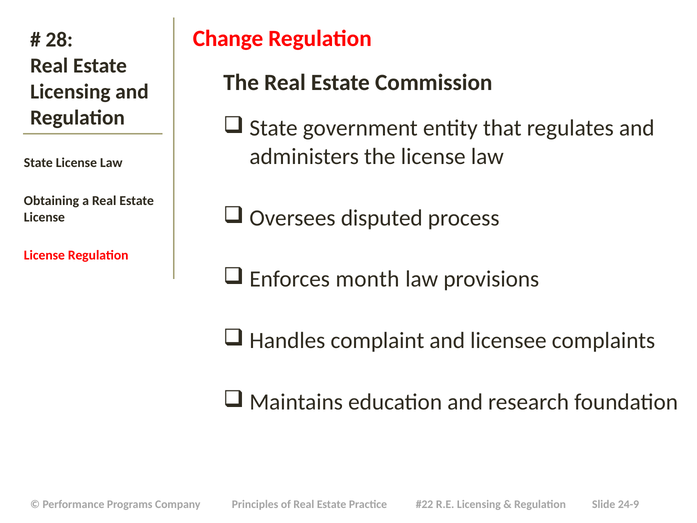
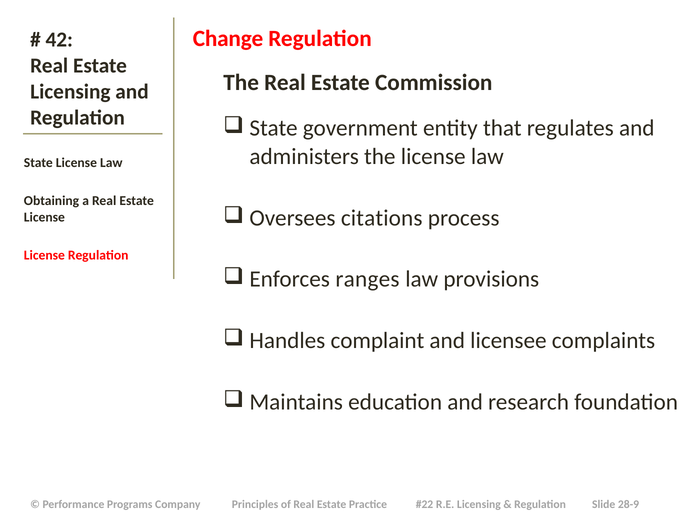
28: 28 -> 42 (59, 40)
disputed: disputed -> citations (382, 218)
month: month -> ranges (367, 279)
24-9: 24-9 -> 28-9 (629, 504)
